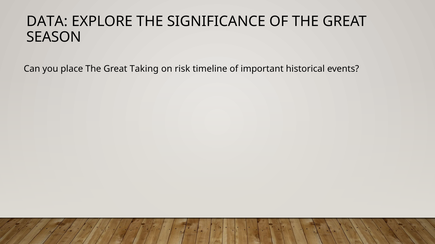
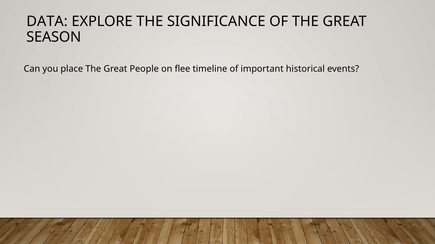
Taking: Taking -> People (144, 69)
risk: risk -> flee (182, 69)
